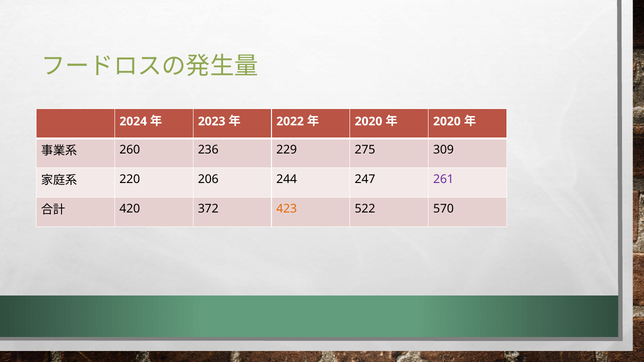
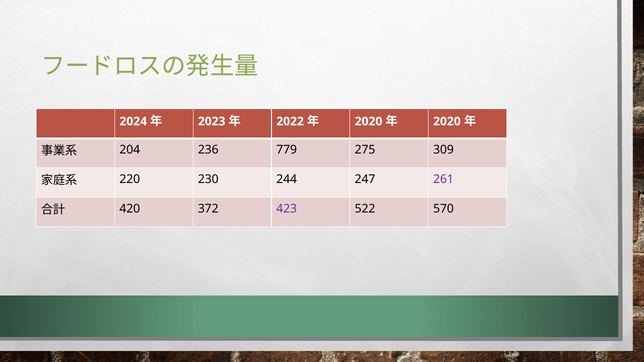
260: 260 -> 204 (130, 150)
229: 229 -> 779 (287, 150)
206: 206 -> 230 (208, 179)
423 colour: orange -> purple (287, 209)
